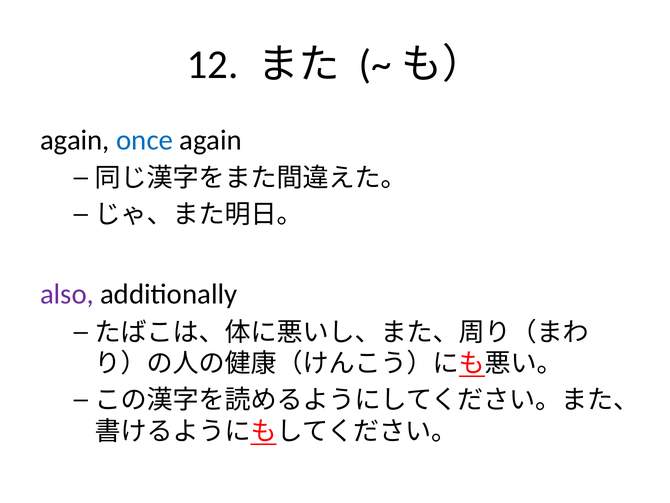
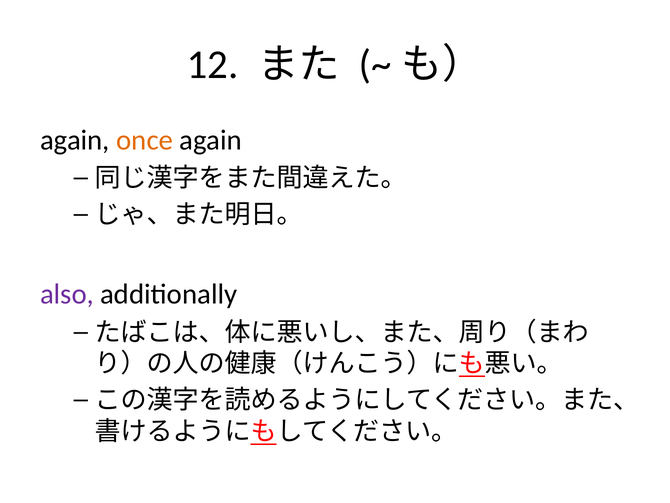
once colour: blue -> orange (145, 140)
